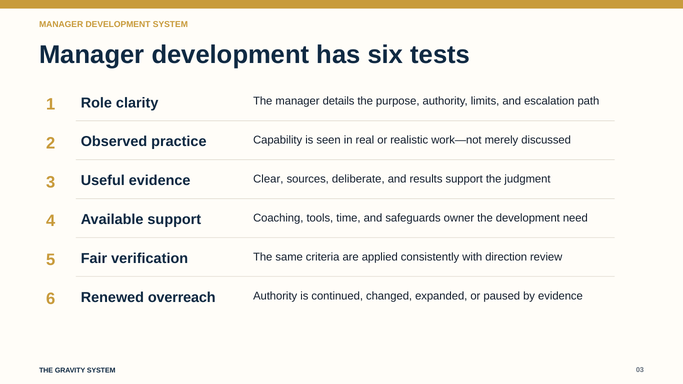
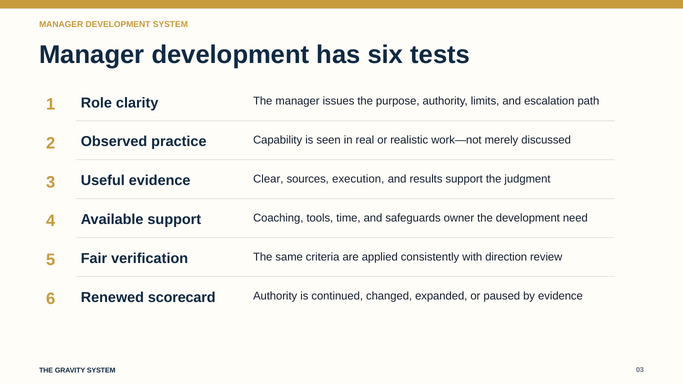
details: details -> issues (339, 101)
deliberate: deliberate -> execution (358, 179)
overreach: overreach -> scorecard (182, 298)
